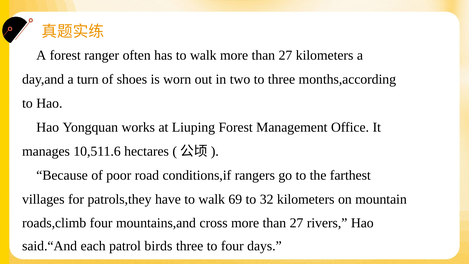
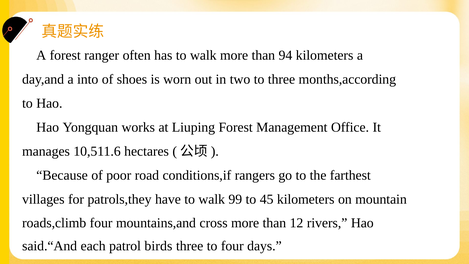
walk more than 27: 27 -> 94 (285, 55)
turn: turn -> into (88, 79)
69: 69 -> 99 (235, 199)
32: 32 -> 45 (267, 199)
cross more than 27: 27 -> 12 (297, 223)
